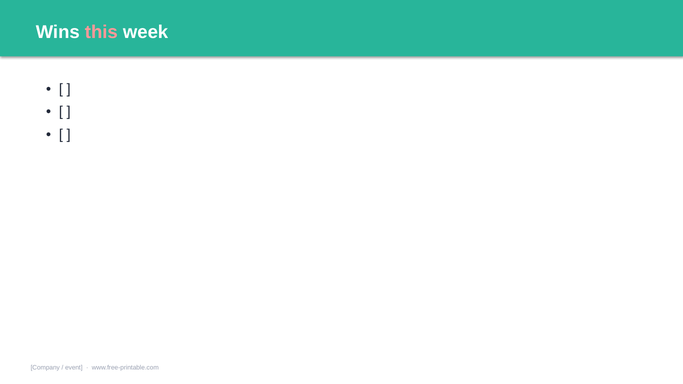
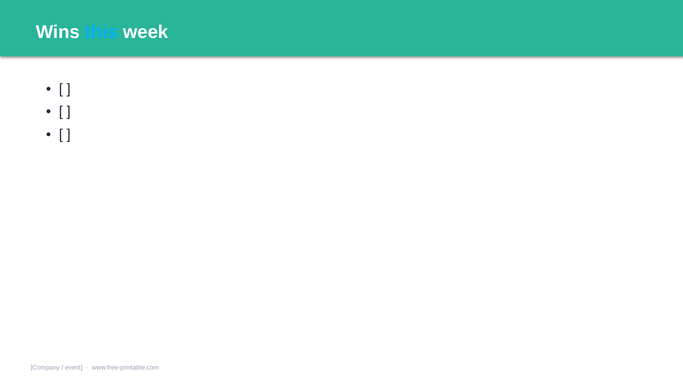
this colour: pink -> light blue (101, 32)
